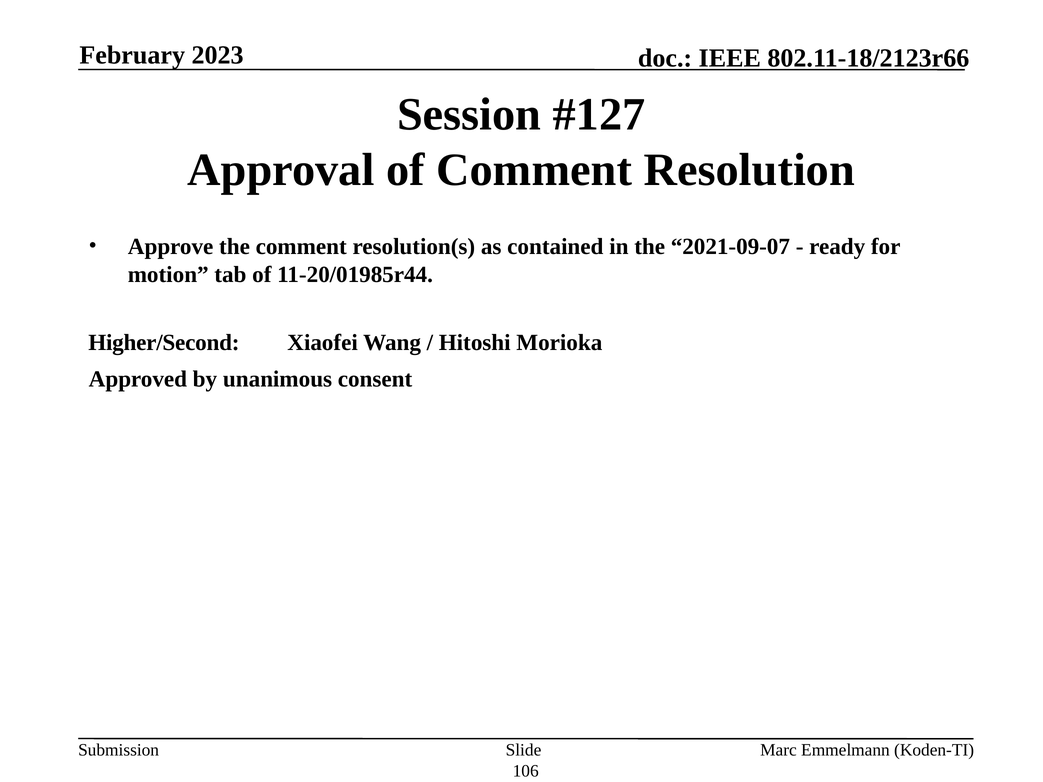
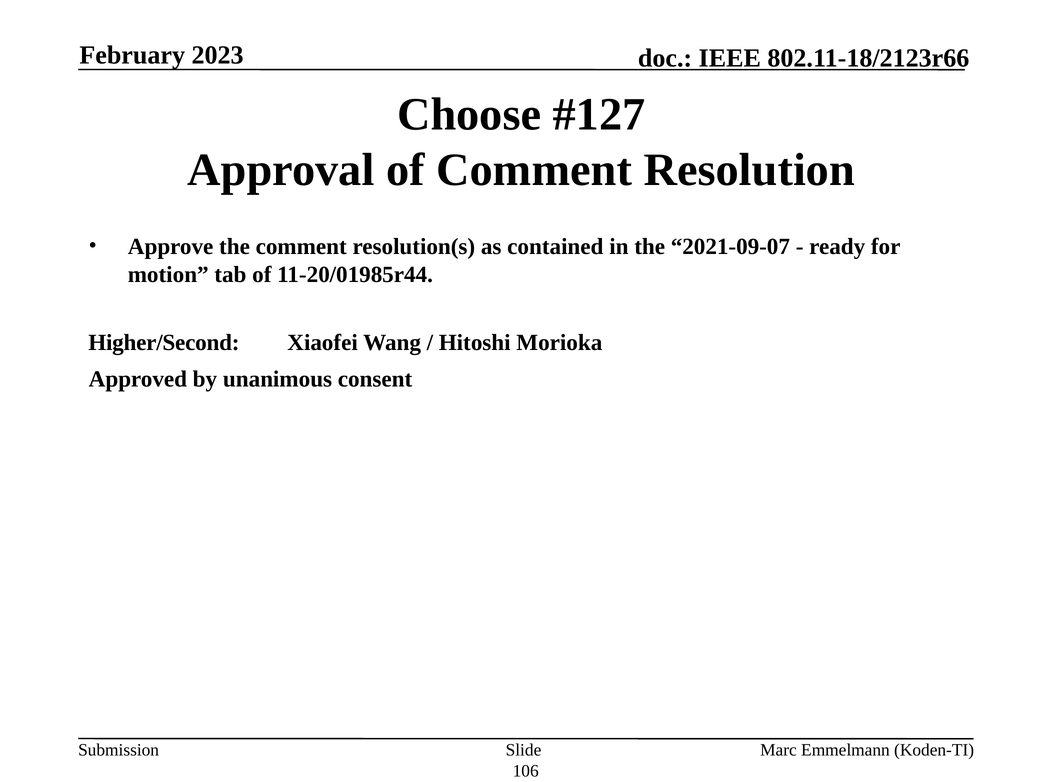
Session: Session -> Choose (469, 114)
